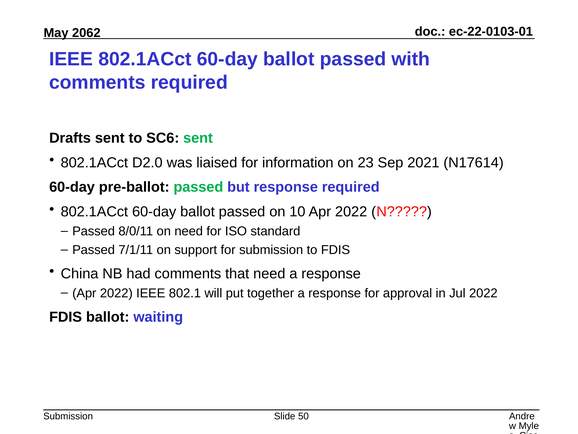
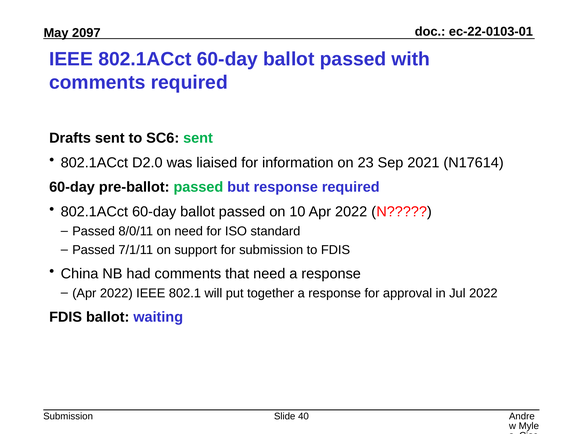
2062: 2062 -> 2097 (86, 33)
50: 50 -> 40 (303, 416)
